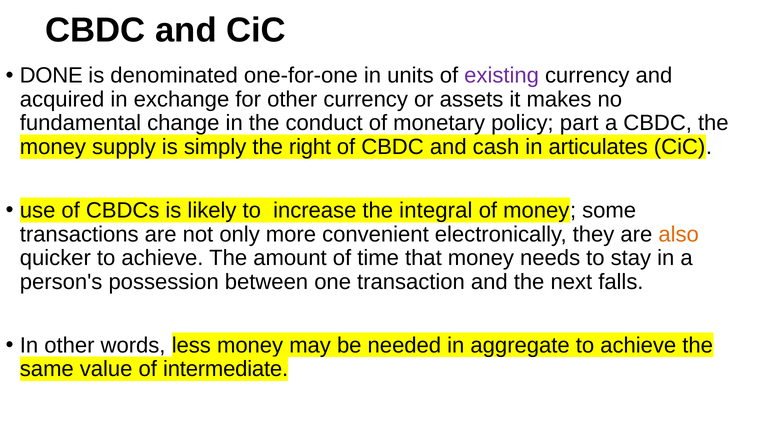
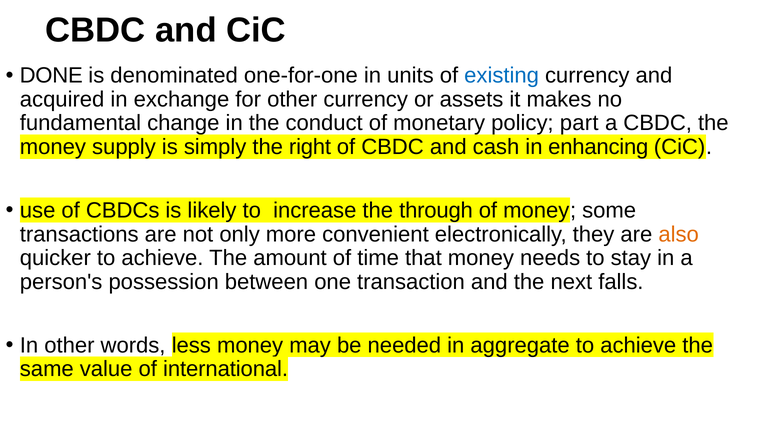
existing colour: purple -> blue (502, 76)
articulates: articulates -> enhancing (598, 147)
integral: integral -> through (436, 210)
intermediate: intermediate -> international (226, 369)
